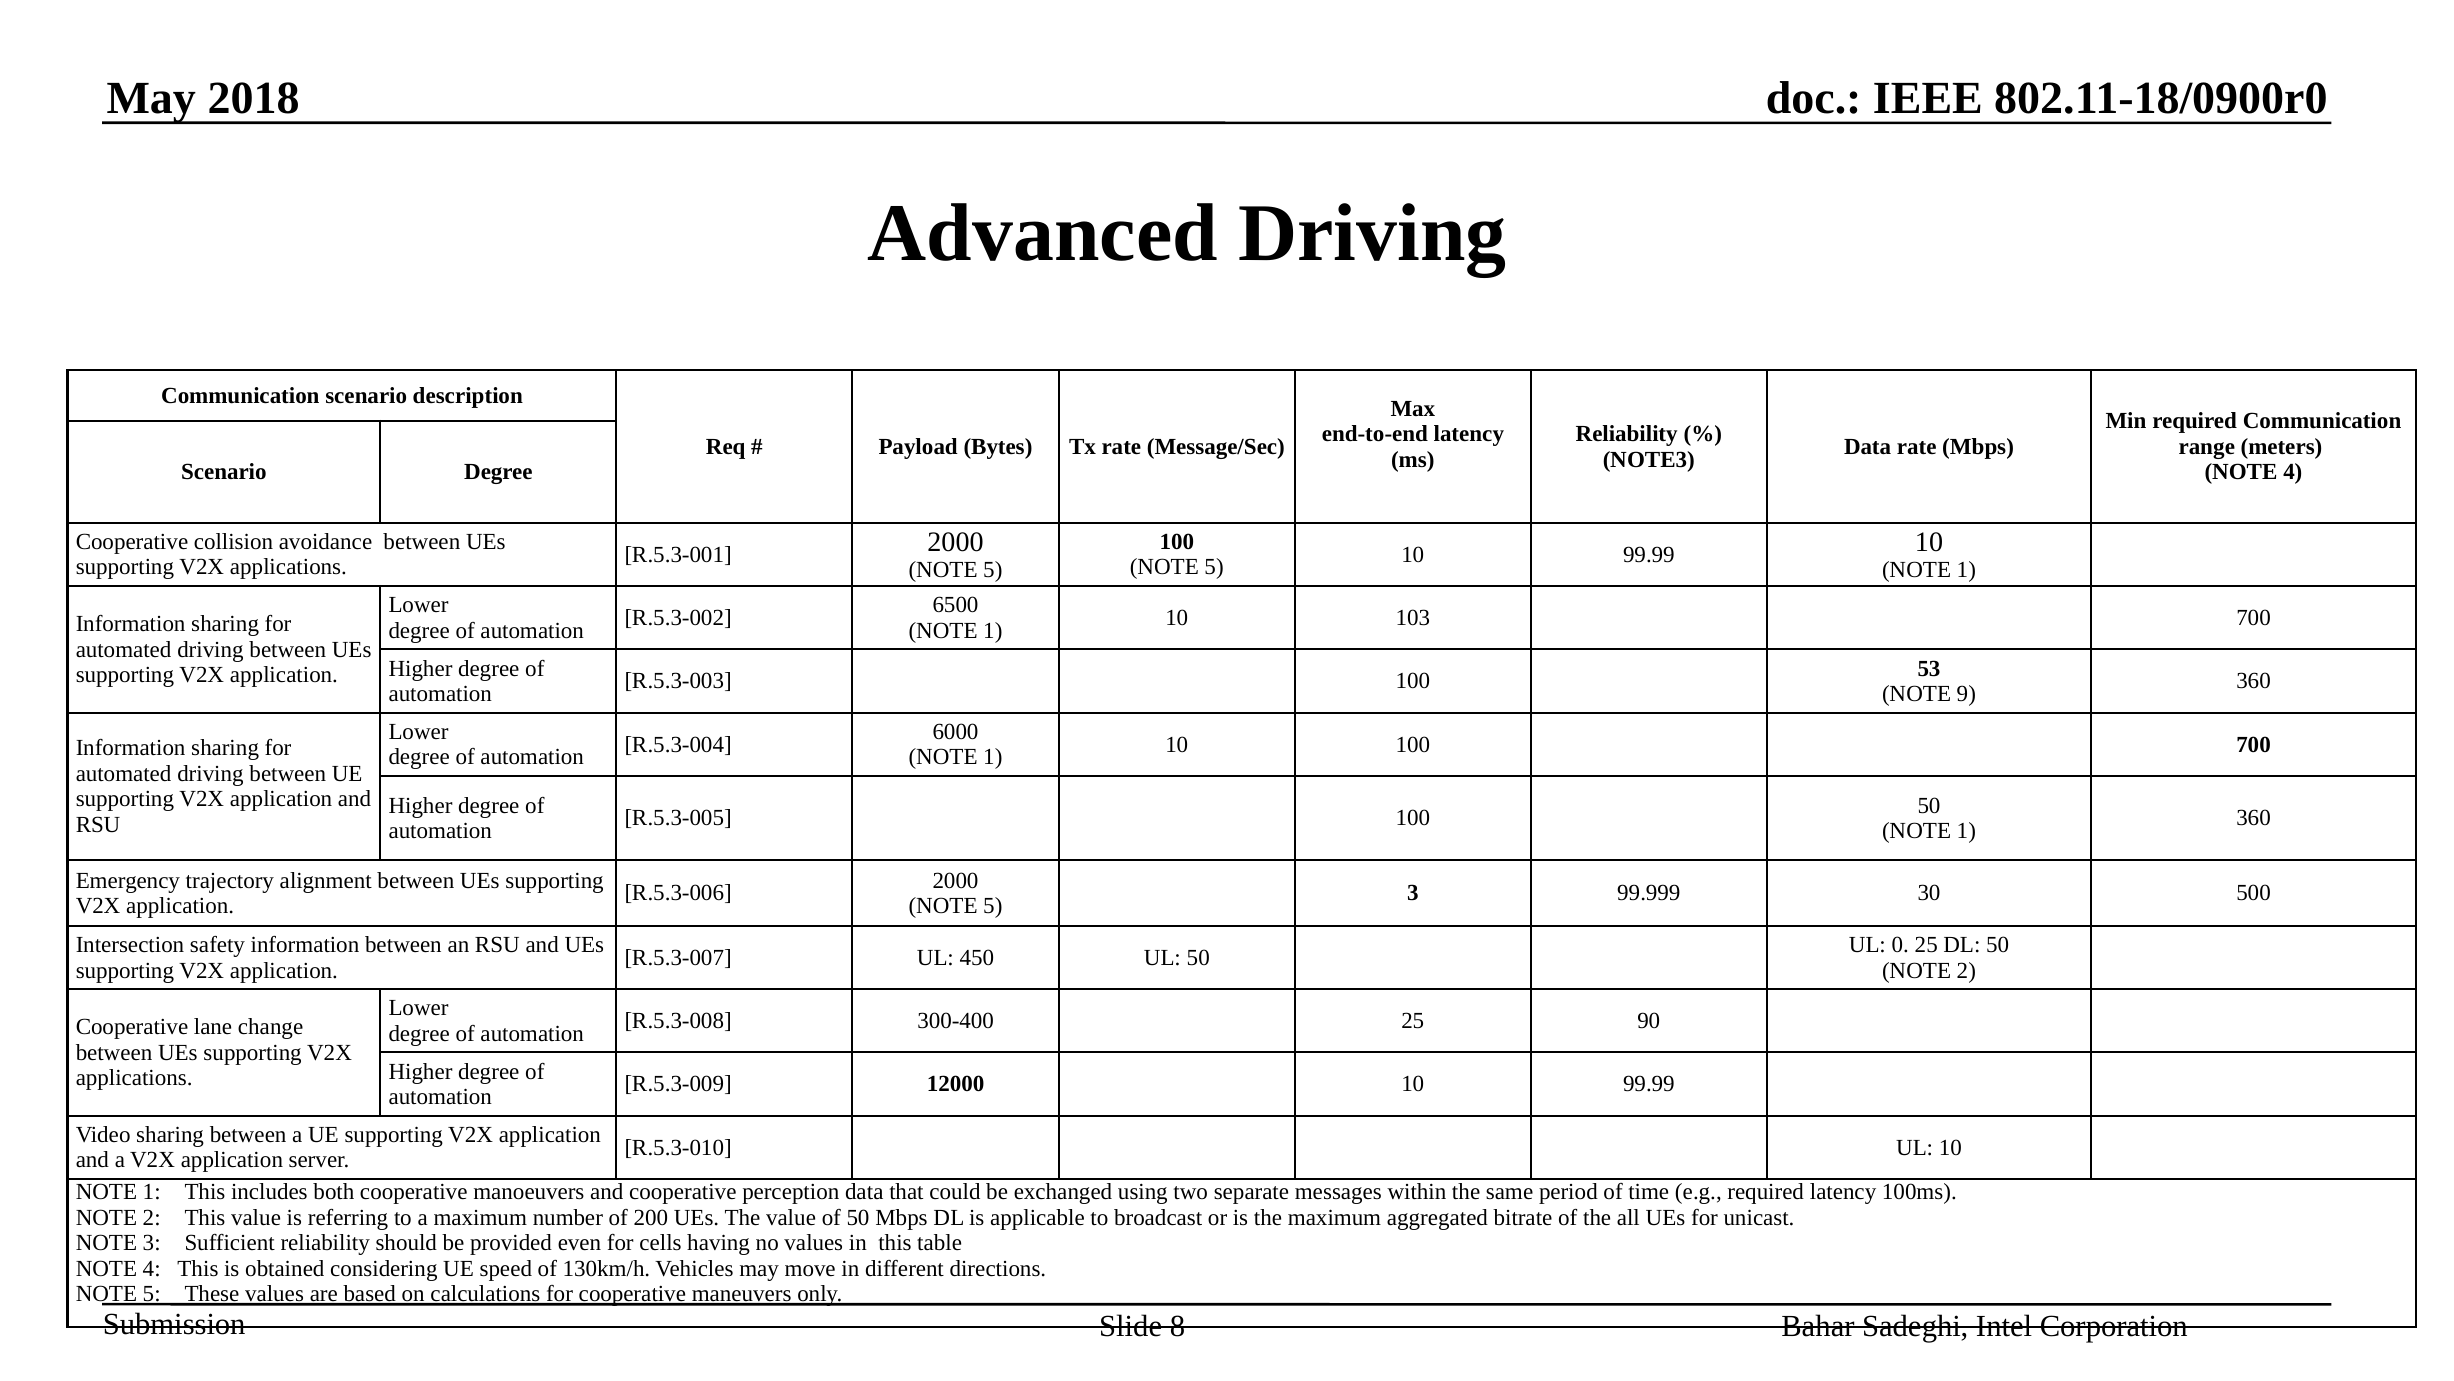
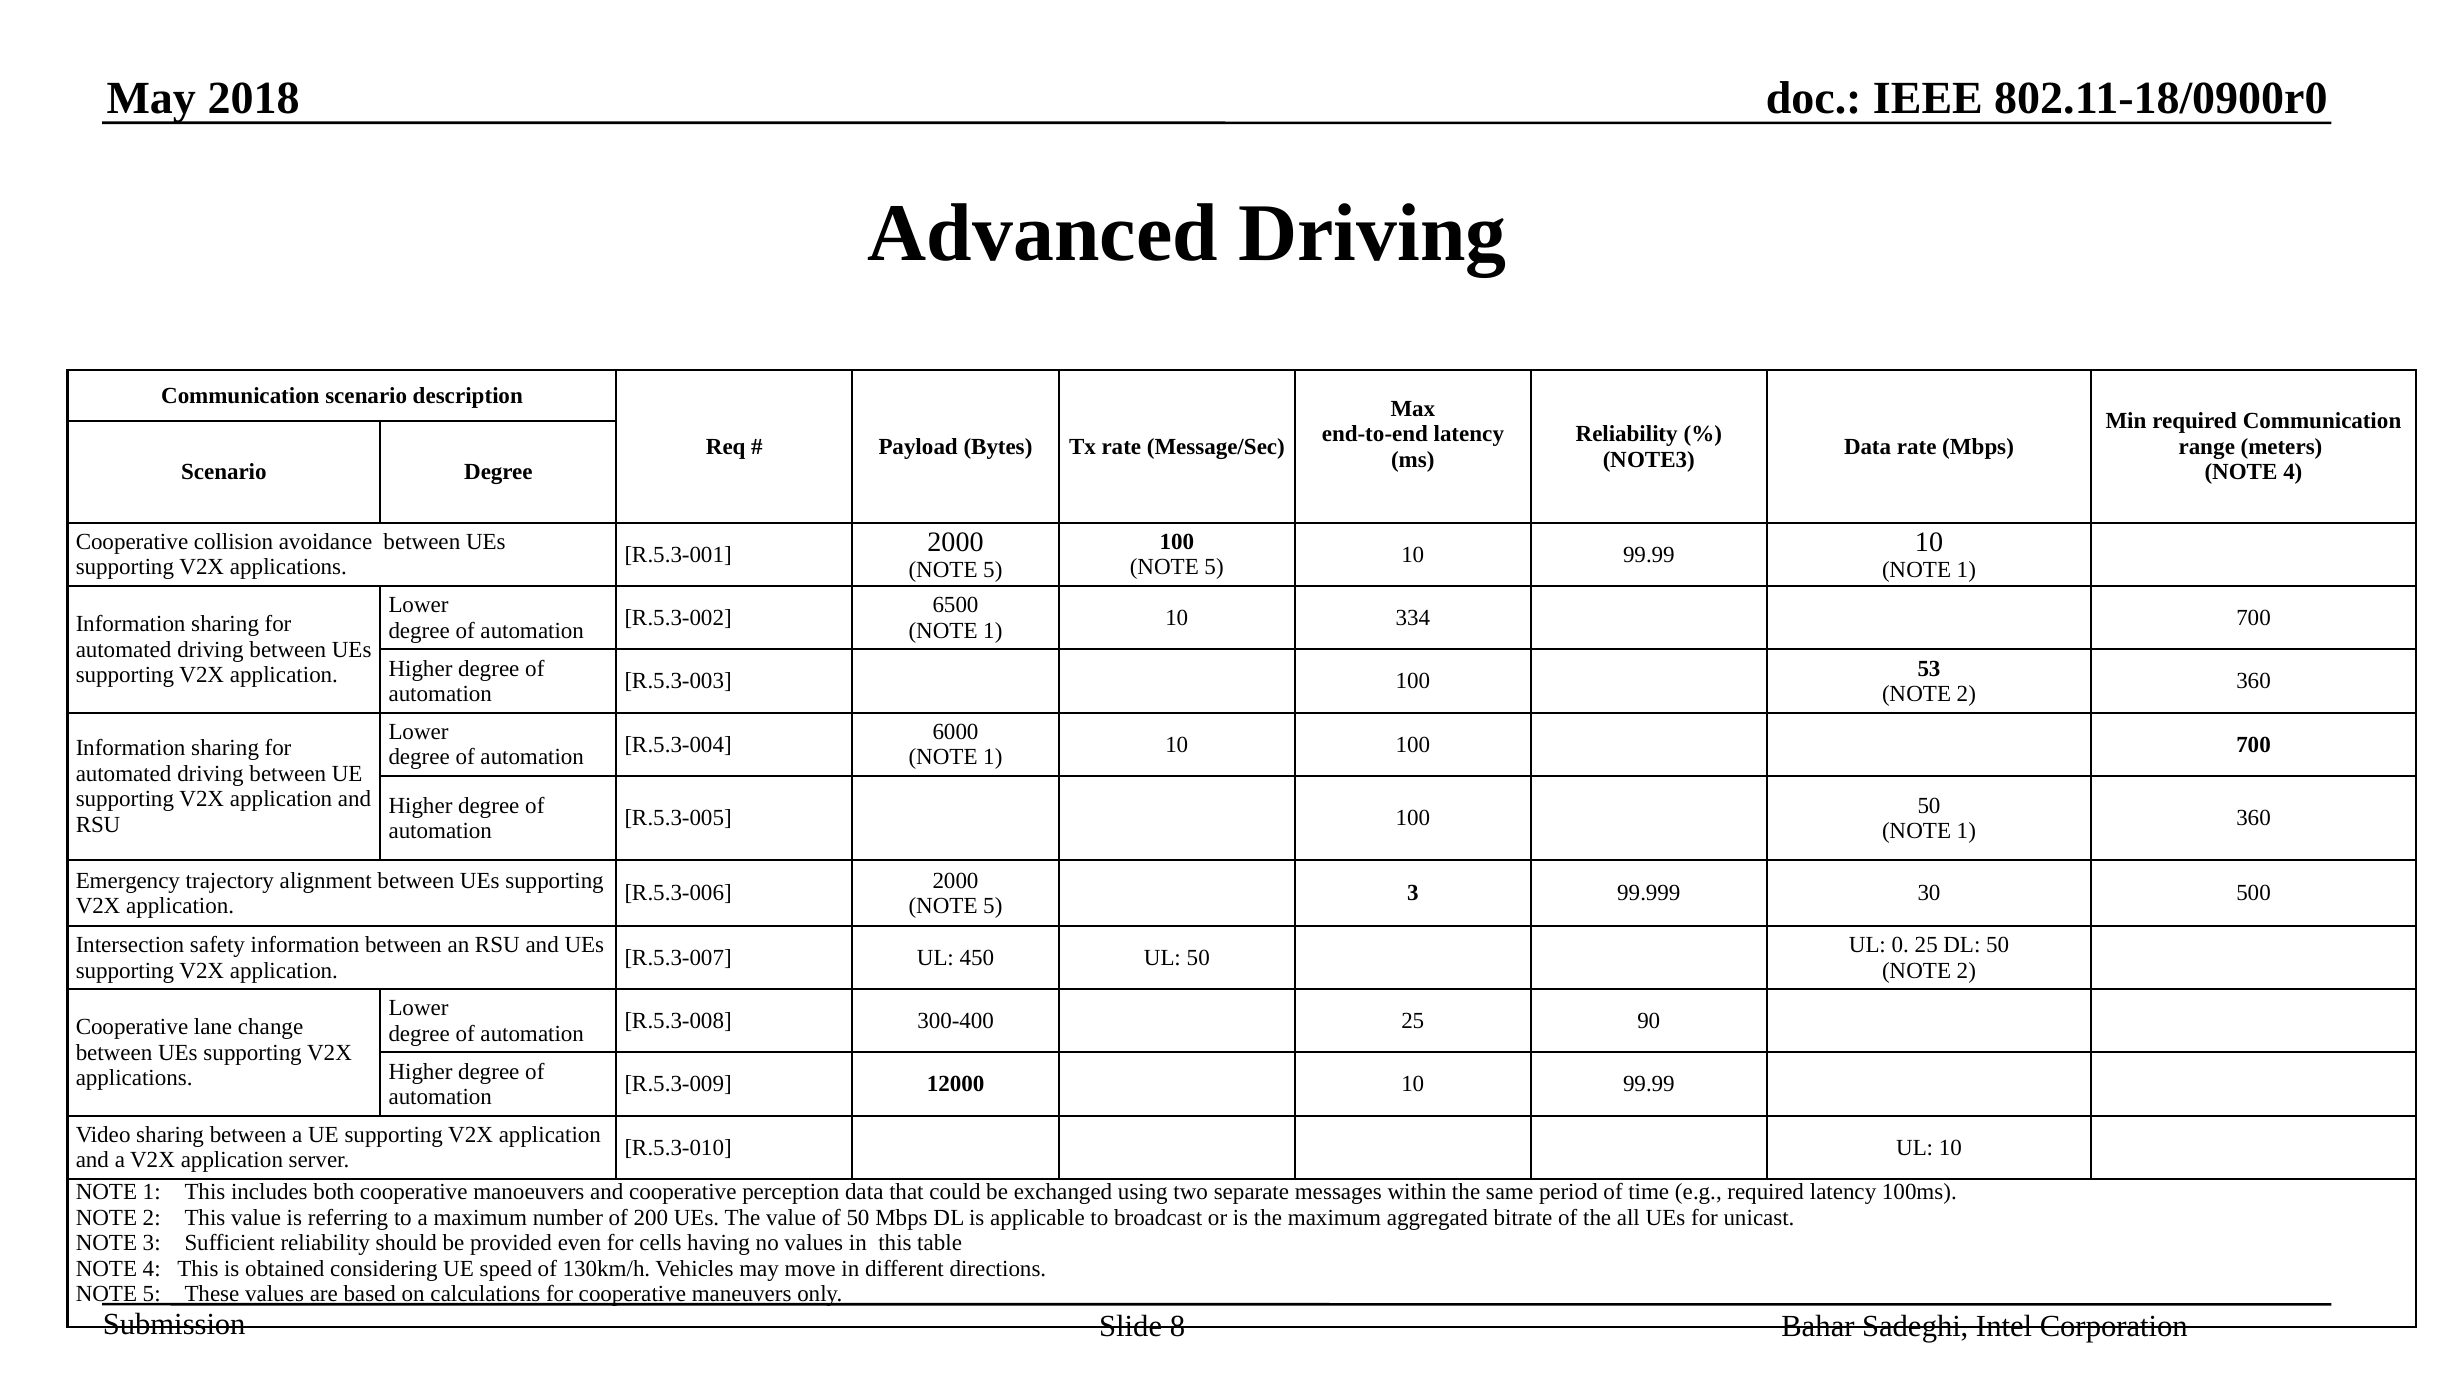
103: 103 -> 334 (1413, 618)
9: 9 -> 2 (1966, 694)
